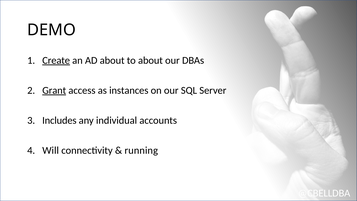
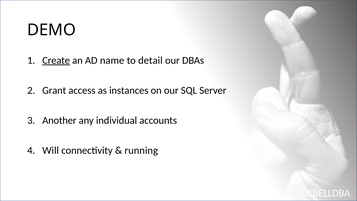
AD about: about -> name (112, 60)
to about: about -> detail (150, 60)
Grant underline: present -> none (54, 90)
Includes: Includes -> Another (59, 120)
